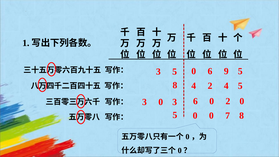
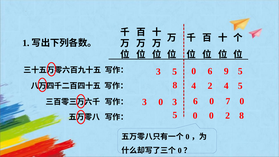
0 2: 2 -> 7 (228, 101)
0 7: 7 -> 2 (228, 116)
